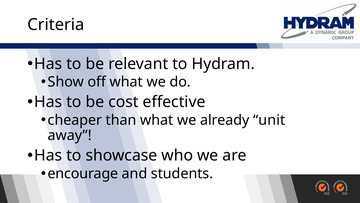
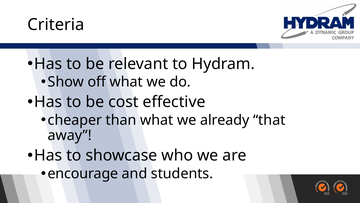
unit: unit -> that (269, 120)
